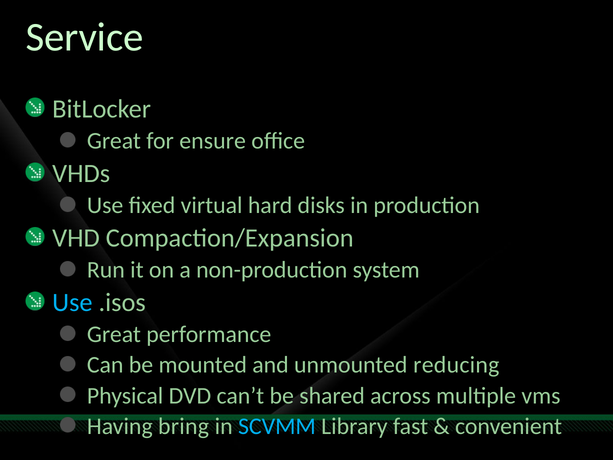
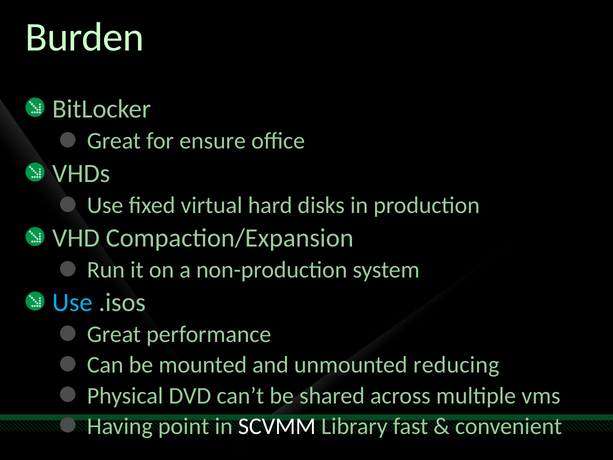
Service: Service -> Burden (85, 37)
bring: bring -> point (184, 426)
SCVMM colour: light blue -> white (277, 426)
